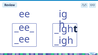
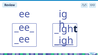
_igh underline: none -> present (64, 41)
